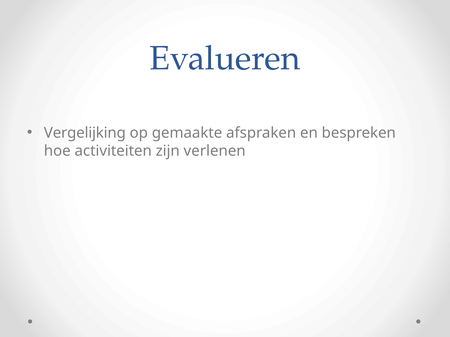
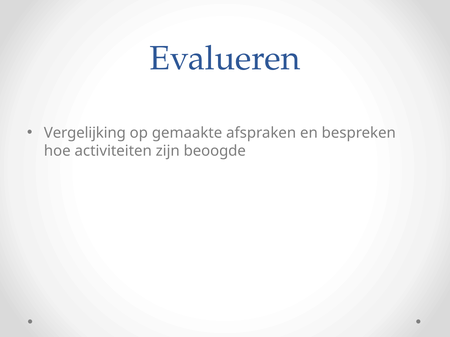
verlenen: verlenen -> beoogde (215, 151)
